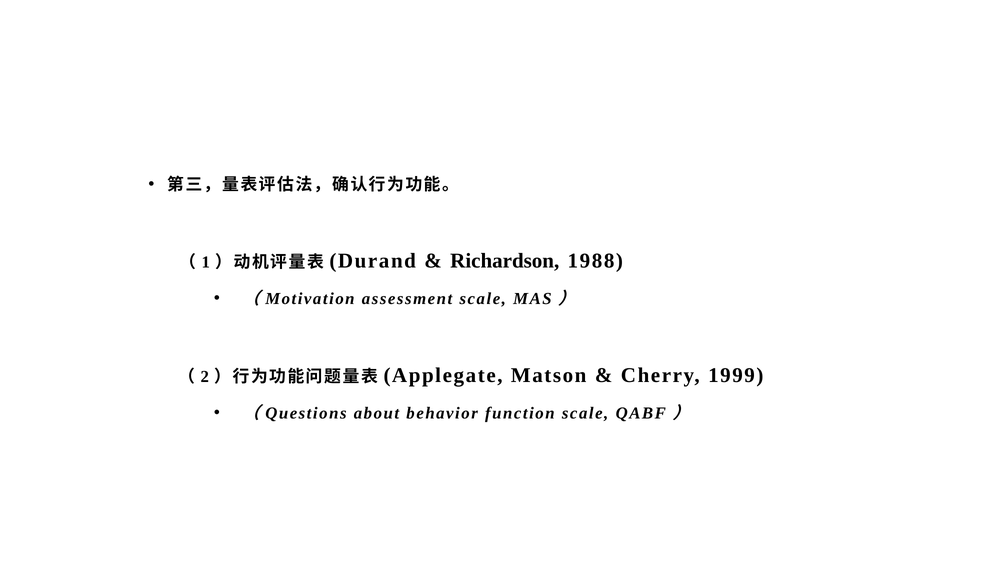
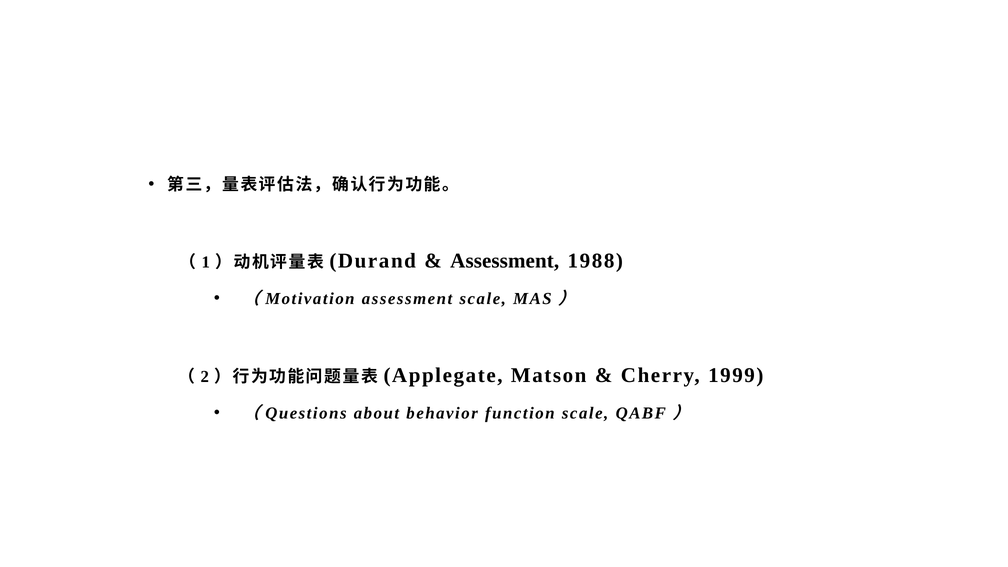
Richardson: Richardson -> Assessment (505, 261)
